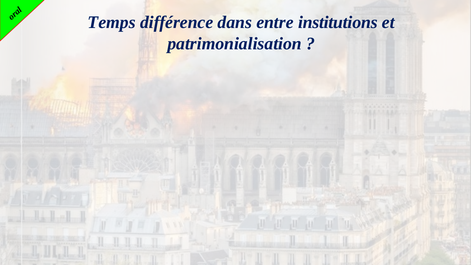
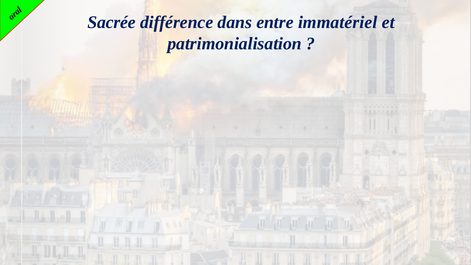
Temps: Temps -> Sacrée (112, 22)
institutions: institutions -> immatériel (338, 22)
